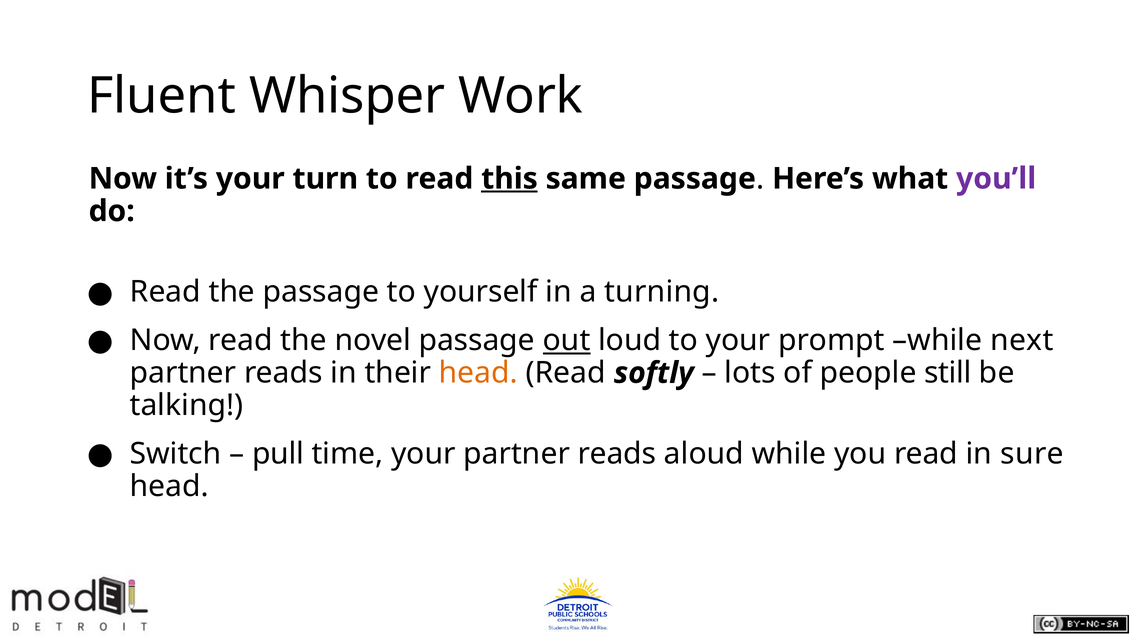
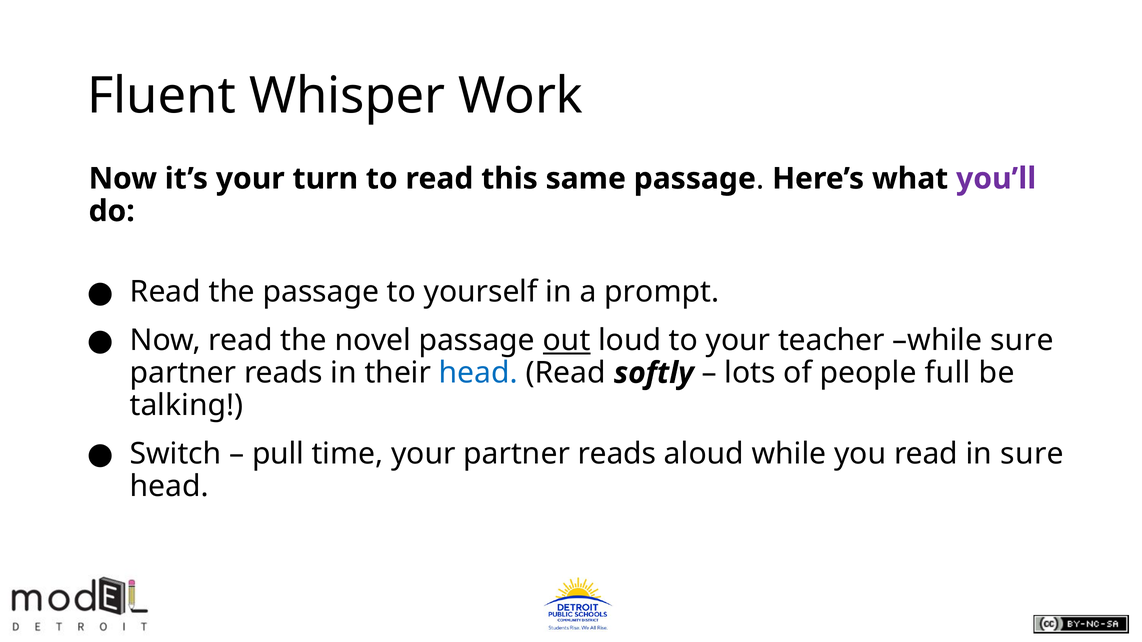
this underline: present -> none (510, 179)
turning: turning -> prompt (662, 292)
prompt: prompt -> teacher (831, 341)
while next: next -> sure (1022, 341)
head colour: orange -> blue (478, 373)
still: still -> full (948, 373)
